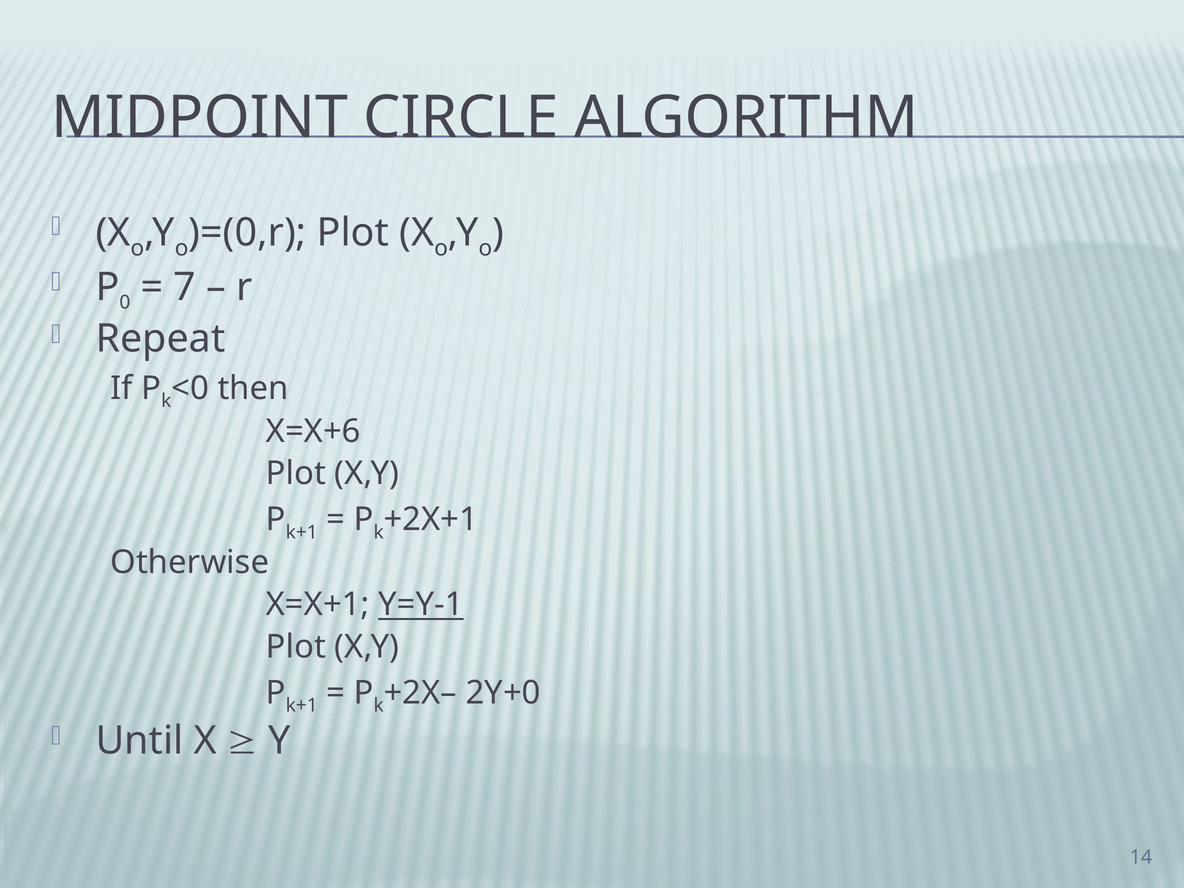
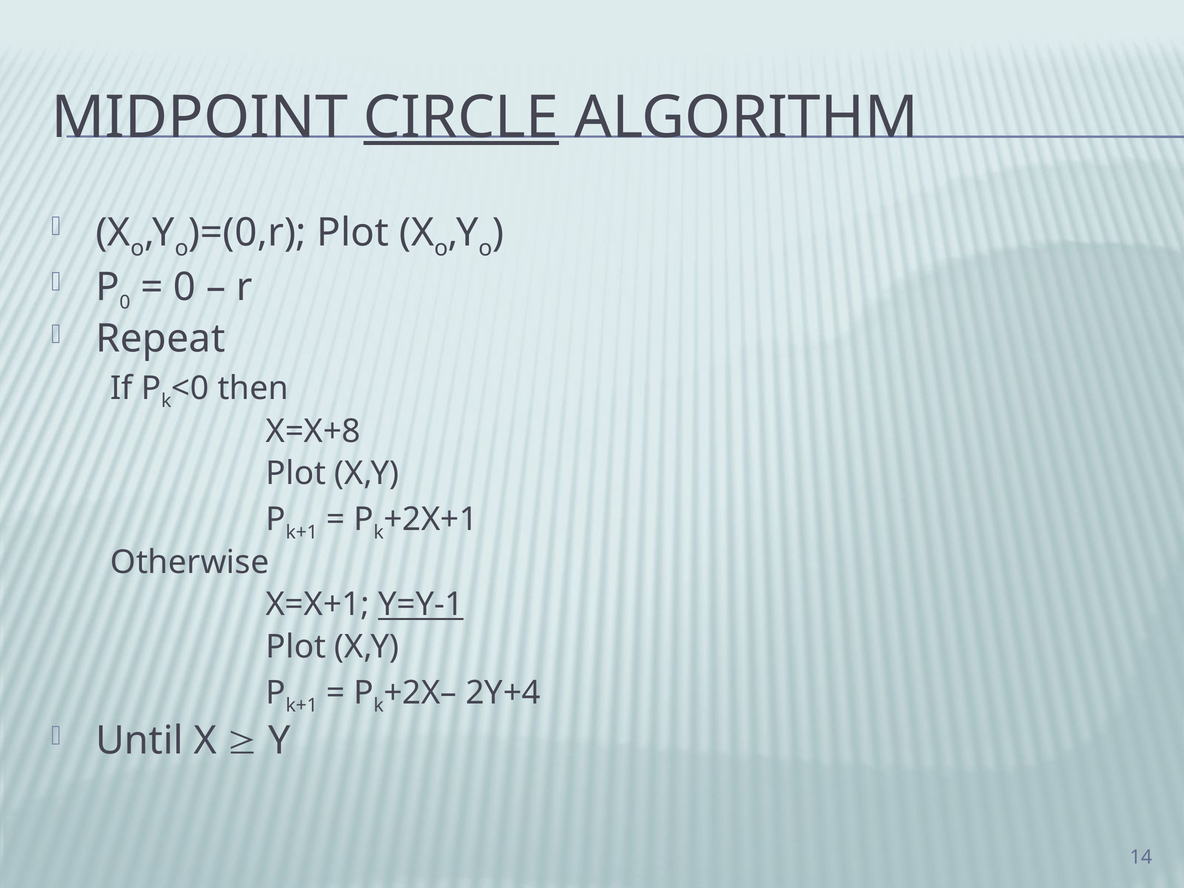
CIRCLE underline: none -> present (461, 118)
7: 7 -> 0 (185, 287)
X=X+6: X=X+6 -> X=X+8 (313, 431)
2Y+0: 2Y+0 -> 2Y+4 (503, 693)
